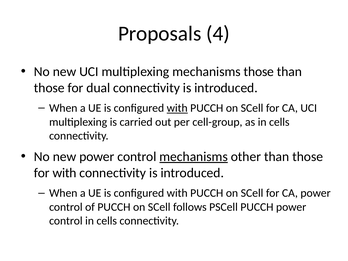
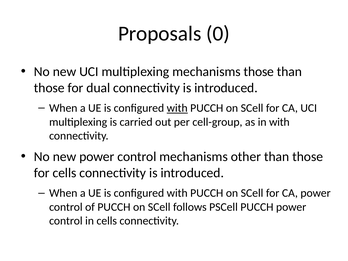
4: 4 -> 0 (218, 34)
as in cells: cells -> with (279, 122)
mechanisms underline: present -> none (194, 157)
for with: with -> cells (65, 173)
